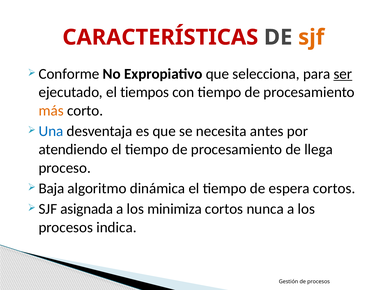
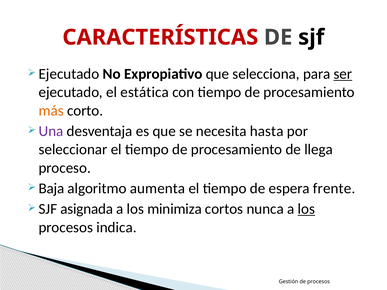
sjf colour: orange -> black (311, 37)
Conforme: Conforme -> Ejecutado (69, 74)
tiempos: tiempos -> estática (145, 92)
Una colour: blue -> purple (51, 131)
antes: antes -> hasta (267, 131)
atendiendo: atendiendo -> seleccionar (73, 150)
dinámica: dinámica -> aumenta (158, 189)
espera cortos: cortos -> frente (334, 189)
los underline: none -> present (306, 209)
